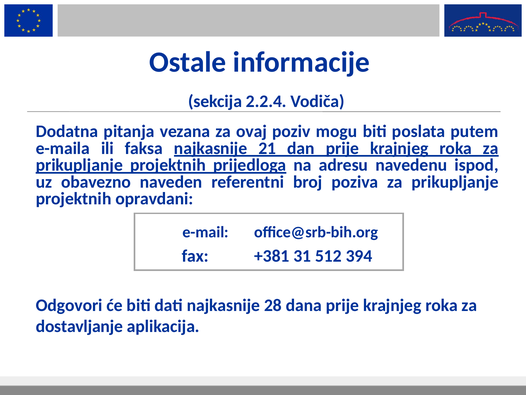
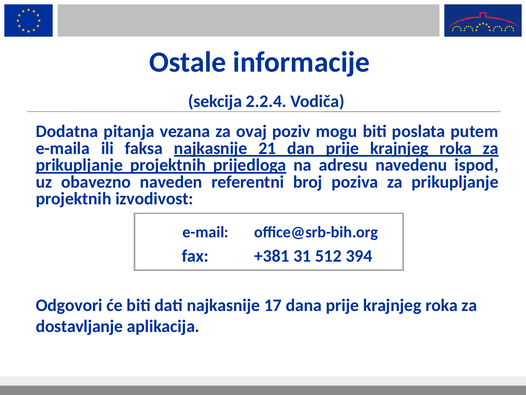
opravdani: opravdani -> izvodivost (154, 199)
28: 28 -> 17 (273, 305)
